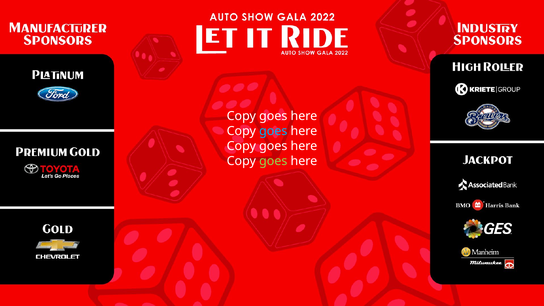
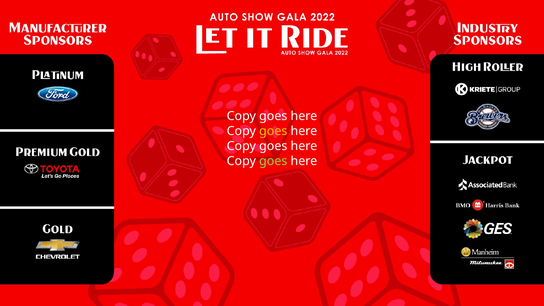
goes colour: light blue -> yellow (273, 131)
